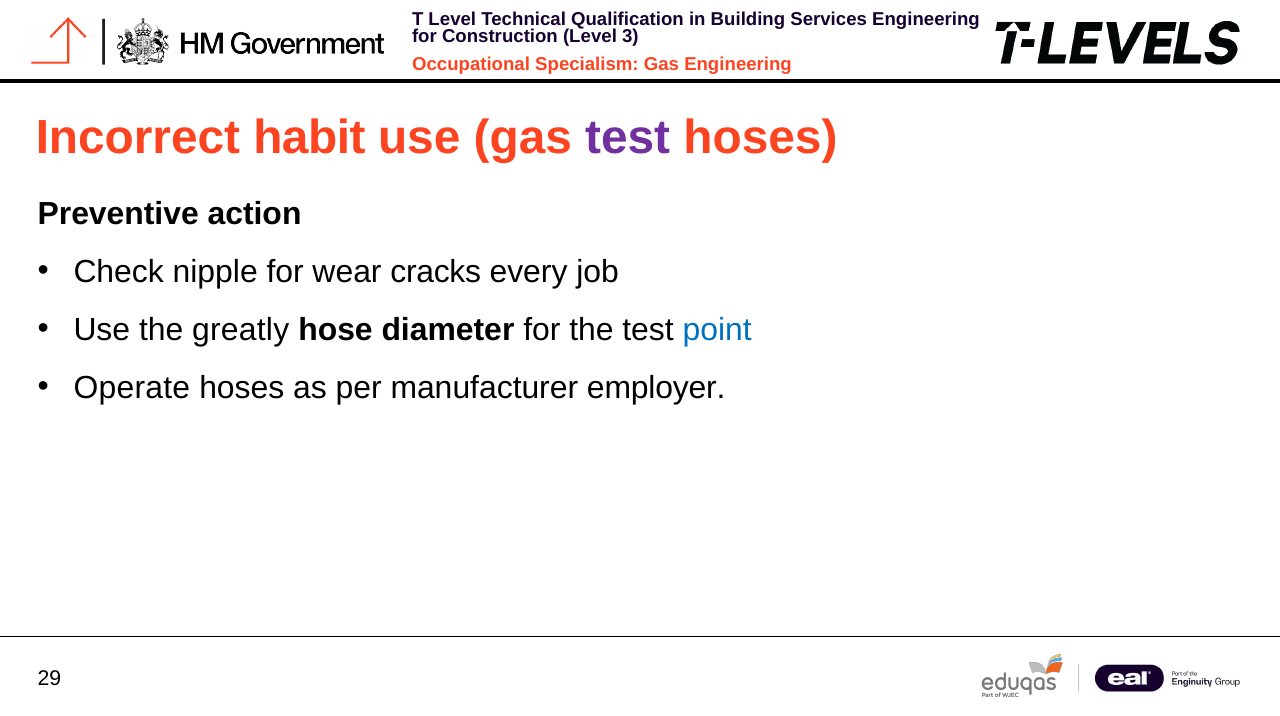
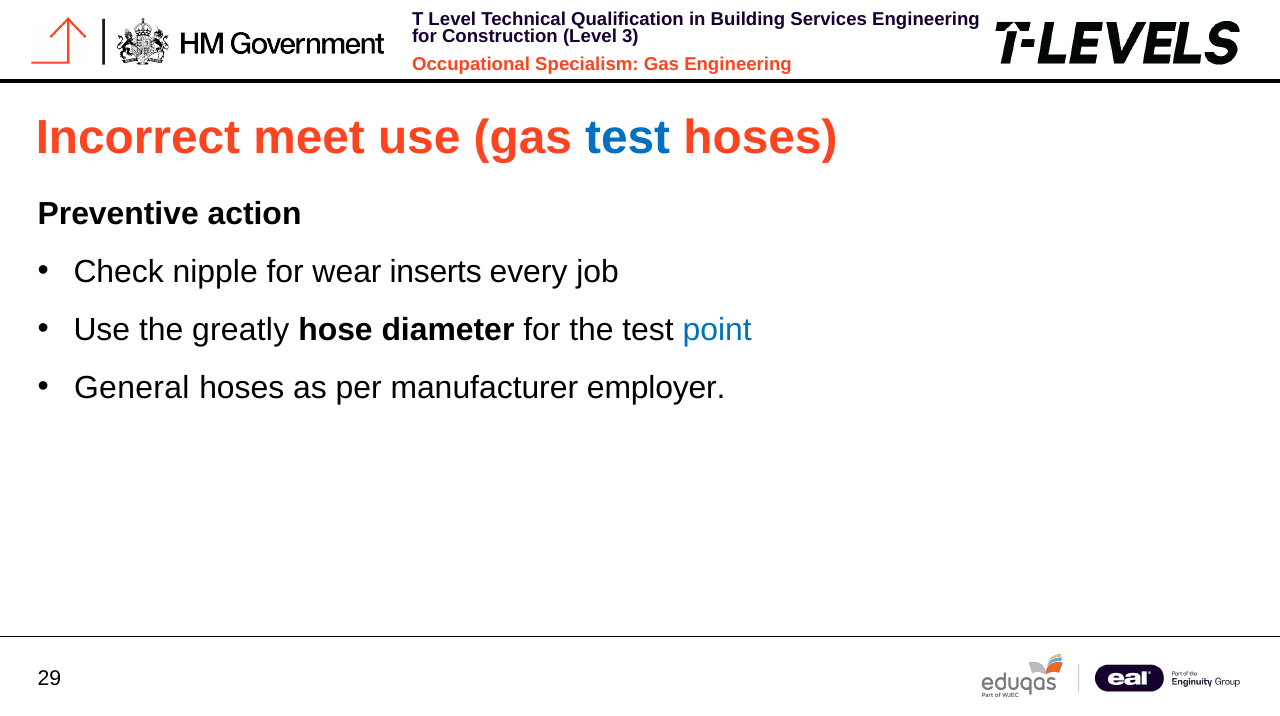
habit: habit -> meet (309, 137)
test colour: purple -> blue (628, 137)
cracks: cracks -> inserts (436, 271)
Operate: Operate -> General (132, 387)
